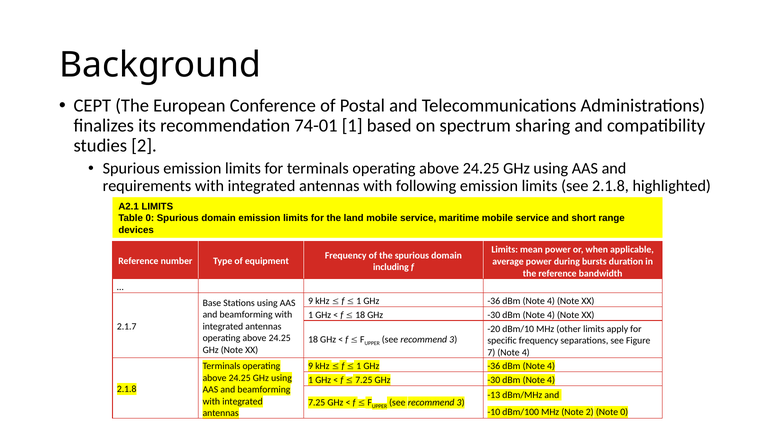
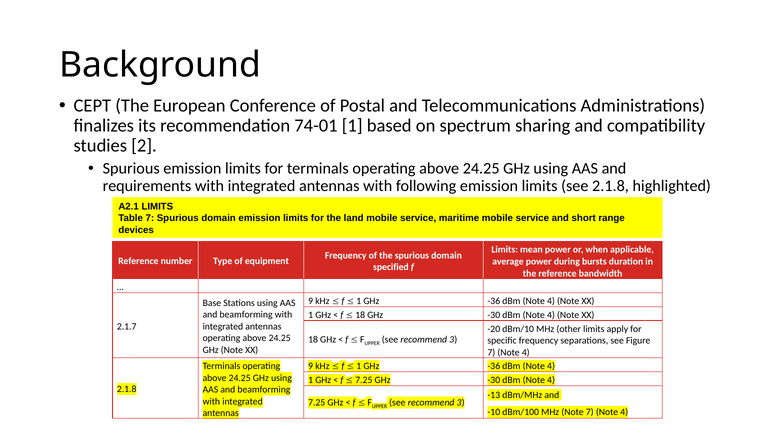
Table 0: 0 -> 7 (150, 218)
including: including -> specified (391, 267)
Note 2: 2 -> 7 (590, 412)
0: 0 -> 4 (624, 412)
